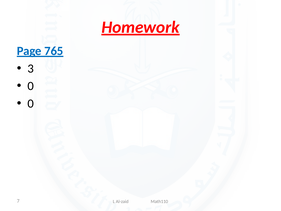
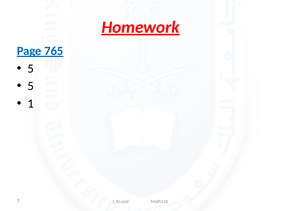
3: 3 -> 5 (31, 68)
0: 0 -> 5 (31, 86)
0: 0 -> 1 (31, 103)
